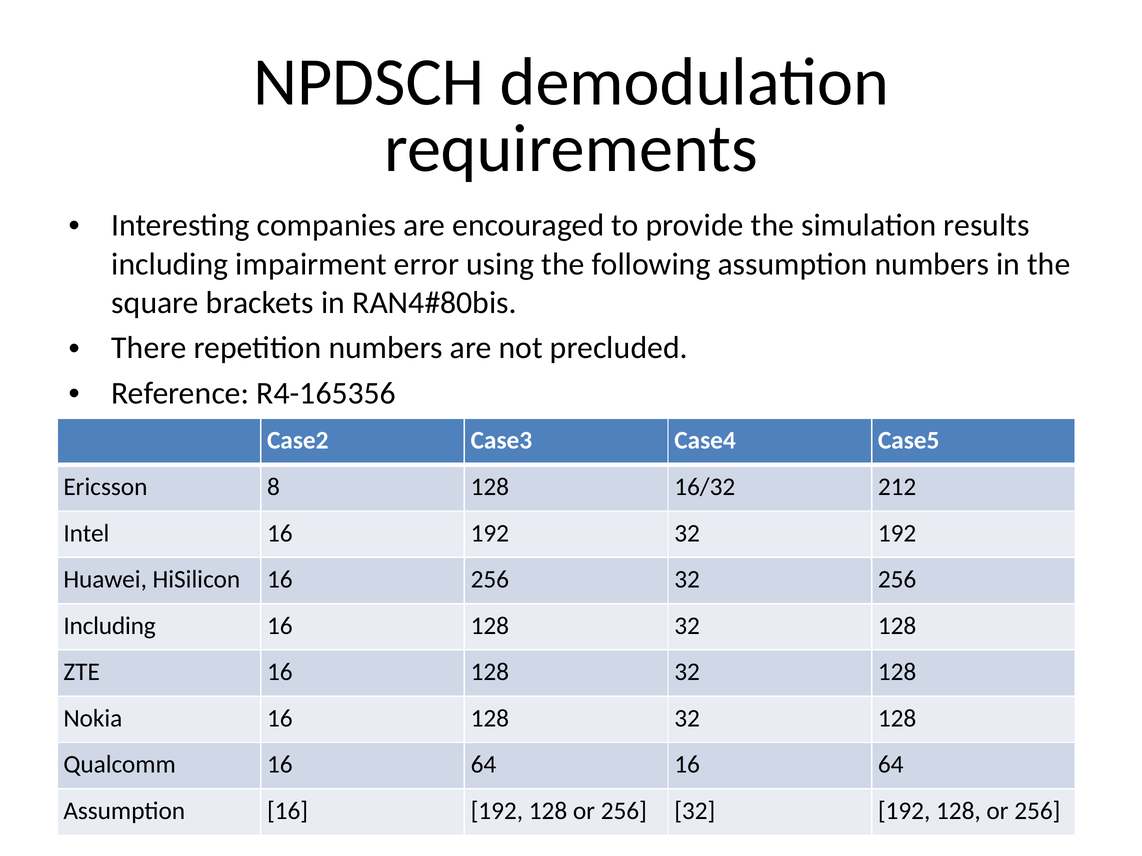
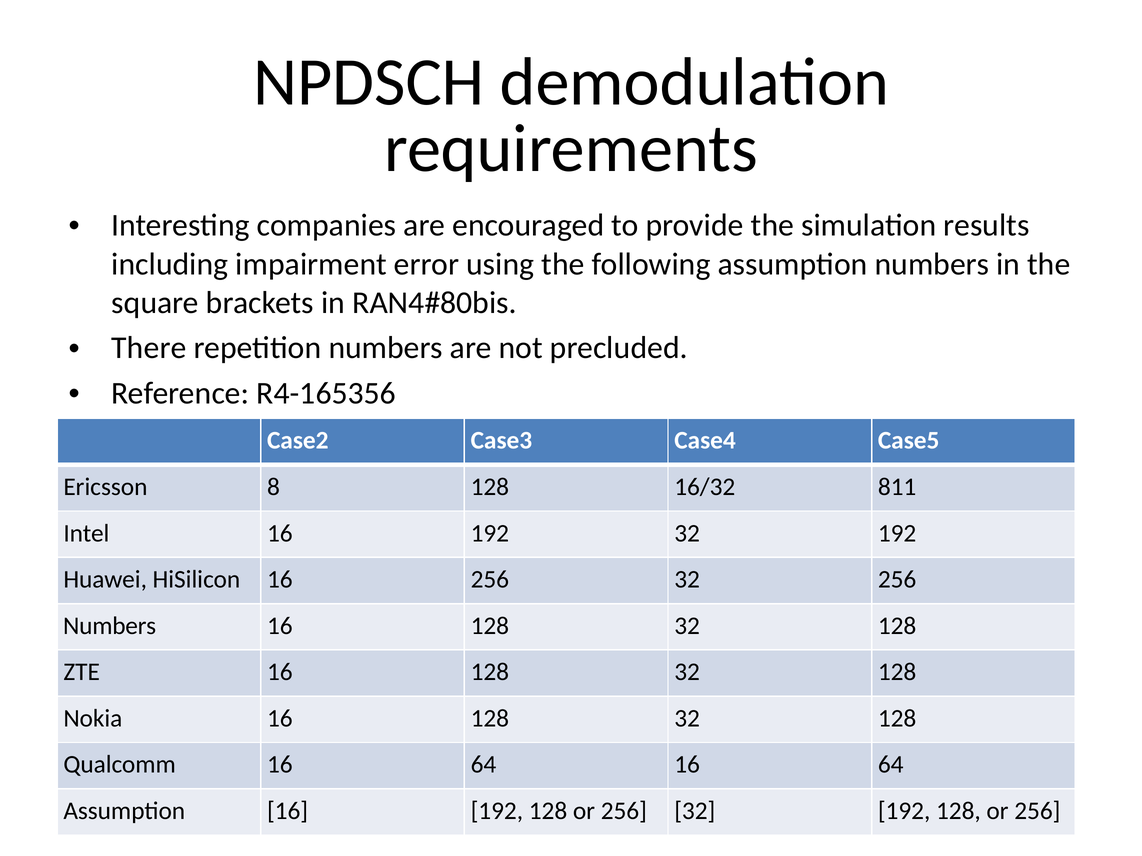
212: 212 -> 811 (897, 487)
Including: Including -> Numbers (110, 626)
